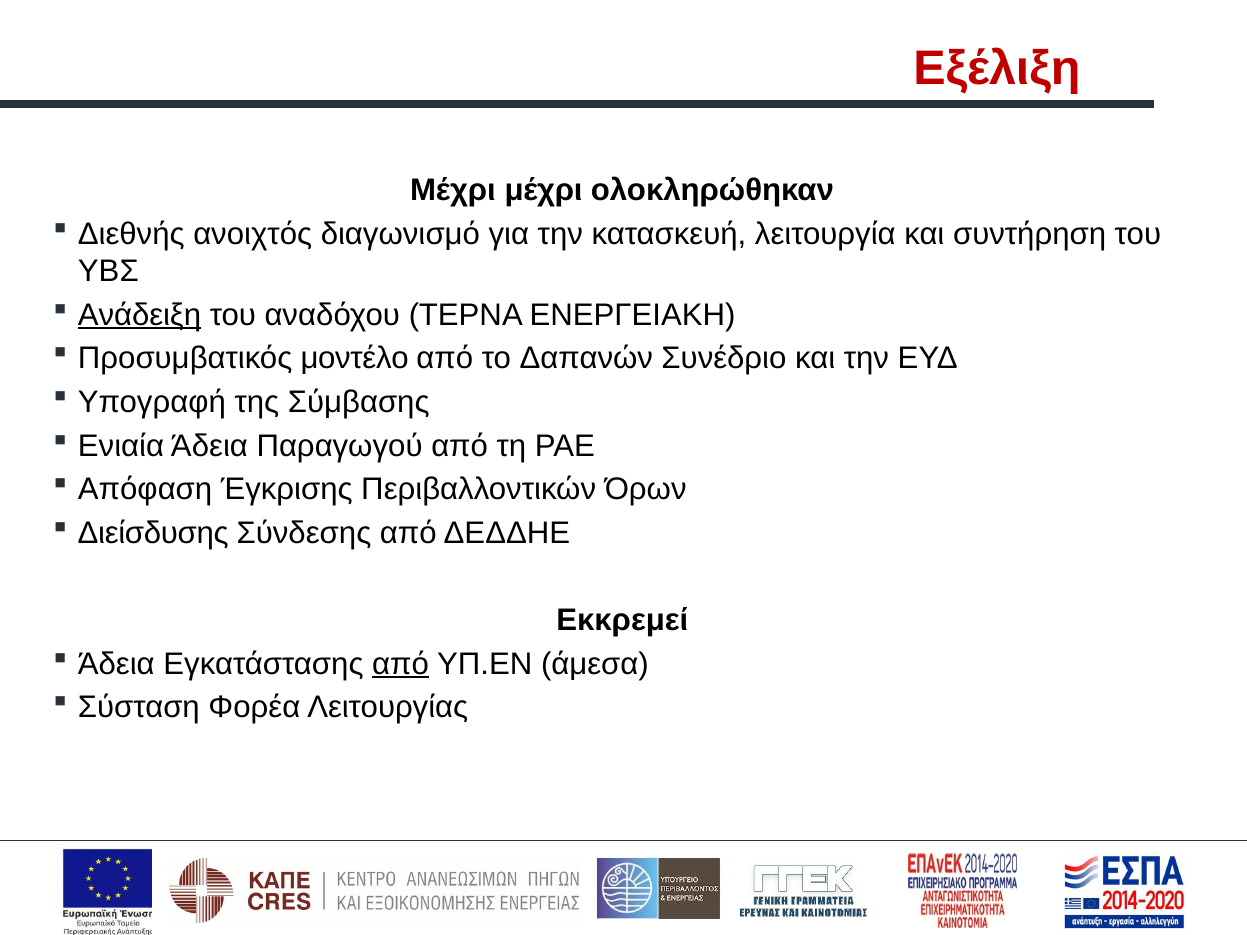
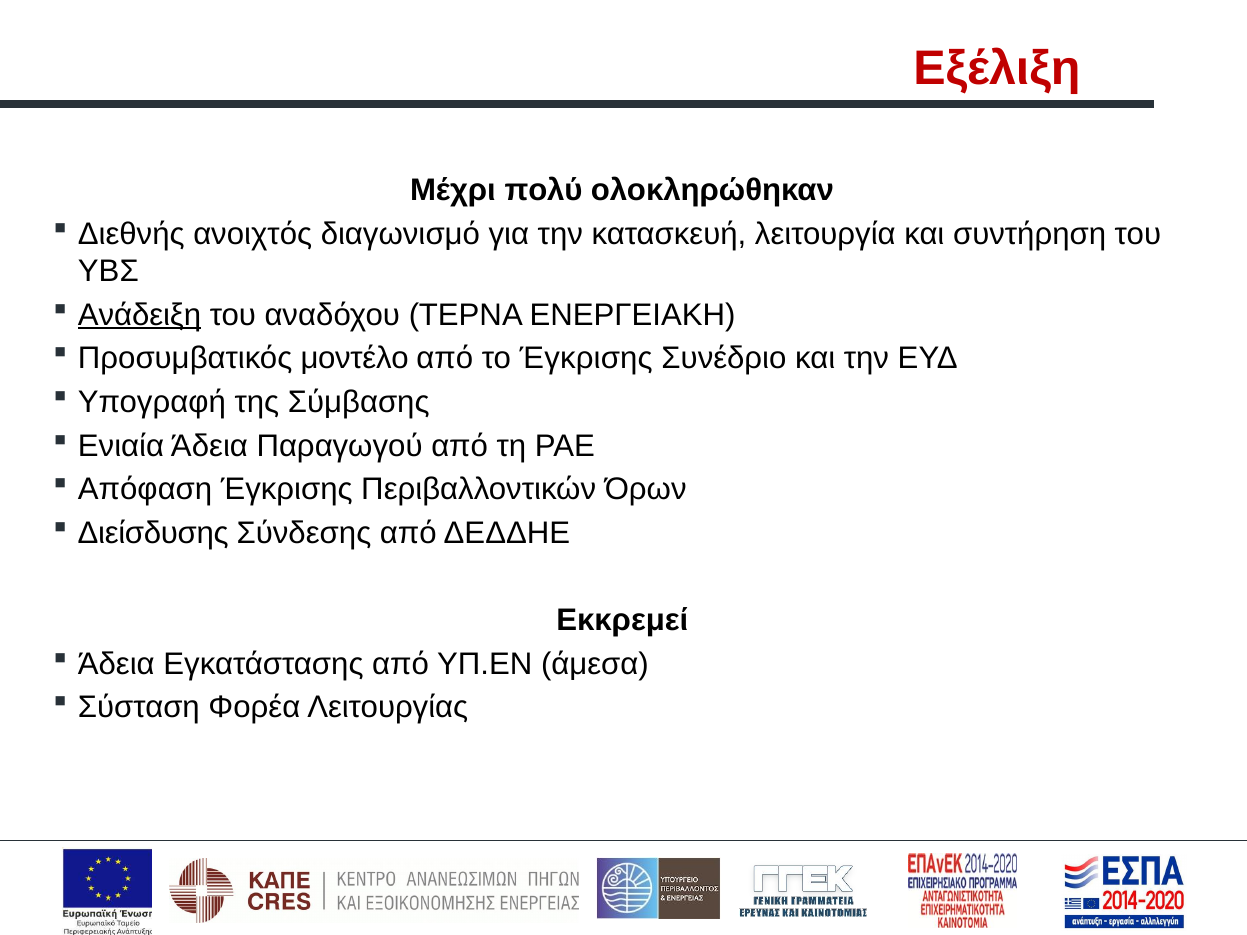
Μέχρι μέχρι: μέχρι -> πολύ (544, 190)
το Δαπανών: Δαπανών -> Έγκρισης (586, 359)
από underline: present -> none (401, 664)
